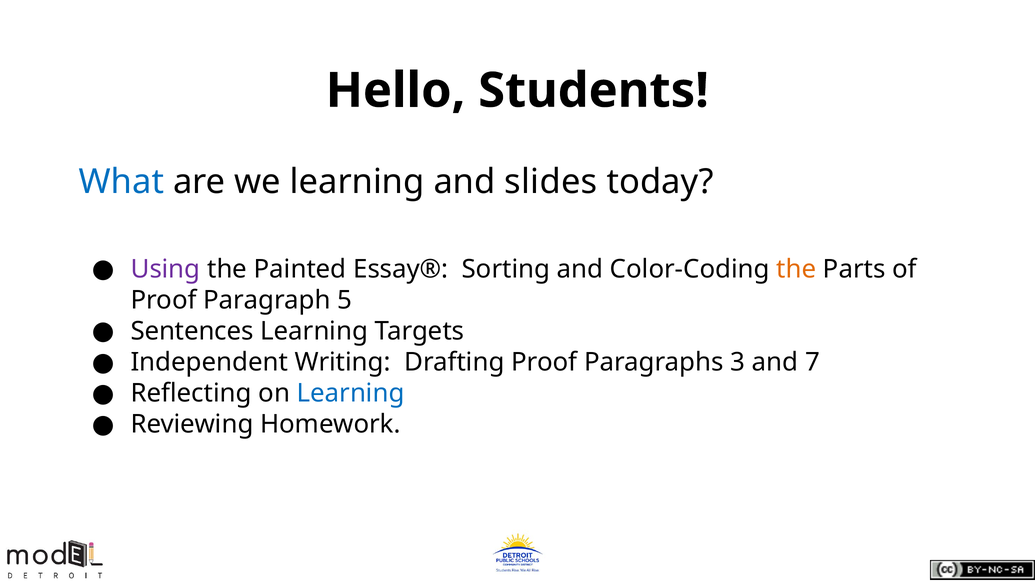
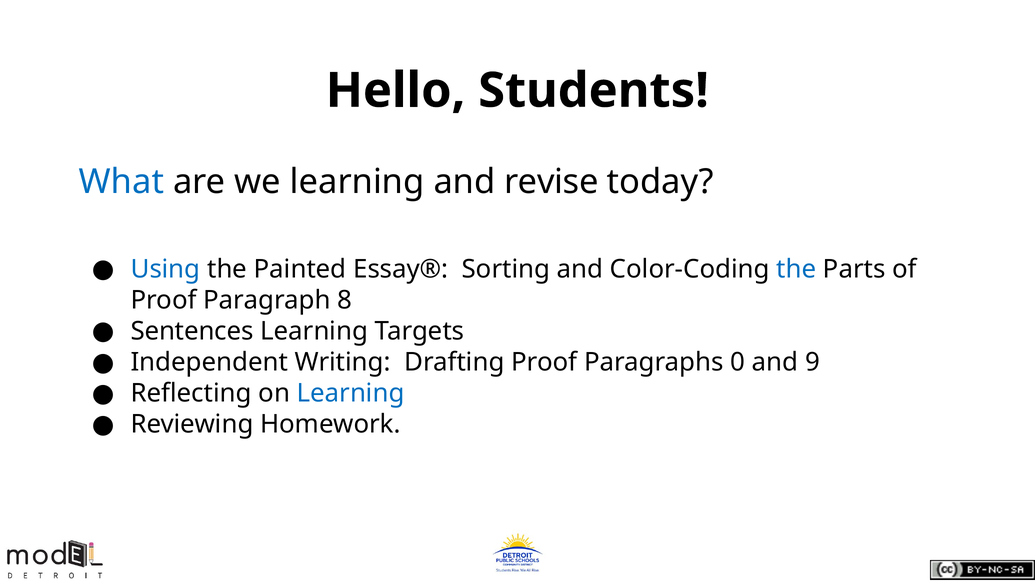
slides: slides -> revise (551, 182)
Using colour: purple -> blue (165, 269)
the colour: orange -> blue (796, 269)
5: 5 -> 8 (345, 300)
3: 3 -> 0 (738, 362)
7: 7 -> 9 (812, 362)
